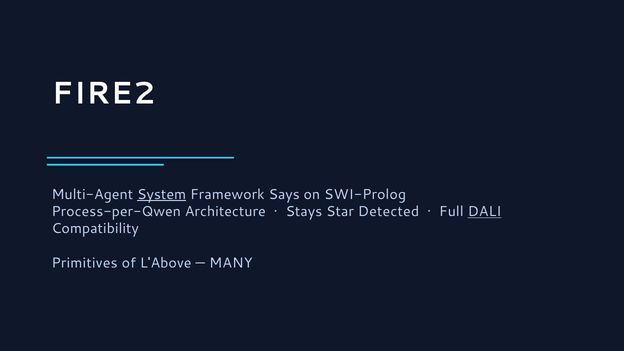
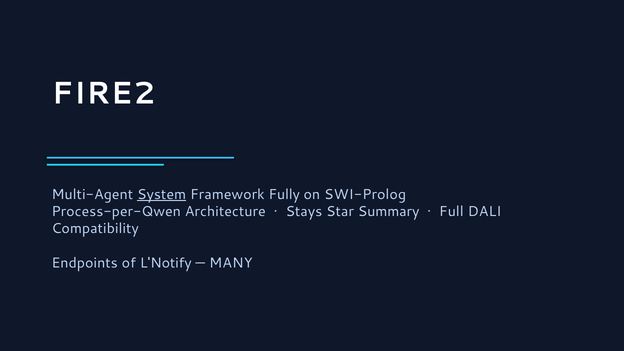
Says: Says -> Fully (284, 194)
Detected: Detected -> Summary (389, 212)
DALI underline: present -> none (485, 212)
Primitives: Primitives -> Endpoints (85, 263)
L'Above: L'Above -> L'Notify (166, 263)
